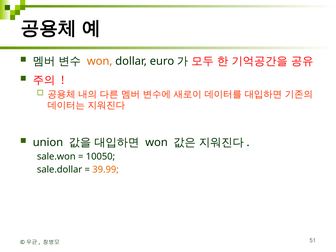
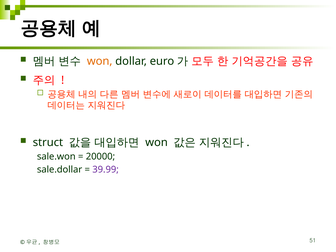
union: union -> struct (48, 142)
10050: 10050 -> 20000 (100, 157)
39.99 colour: orange -> purple (106, 170)
